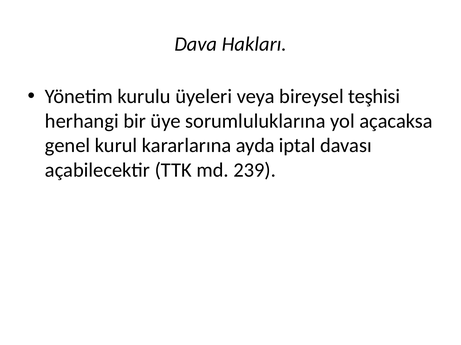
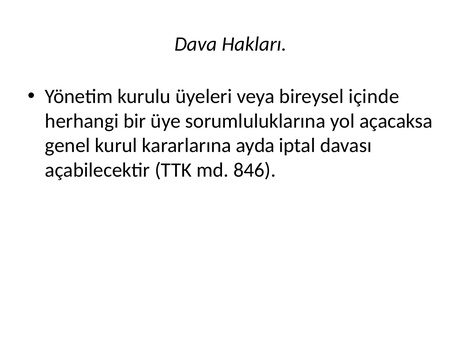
teşhisi: teşhisi -> içinde (374, 97)
239: 239 -> 846 (255, 170)
